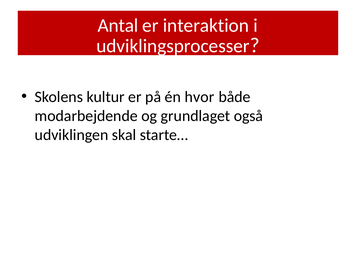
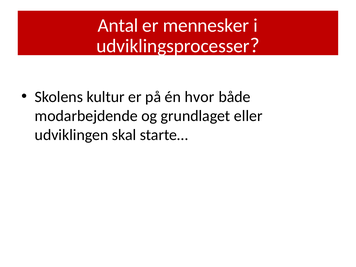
interaktion: interaktion -> mennesker (206, 26)
også: også -> eller (248, 116)
